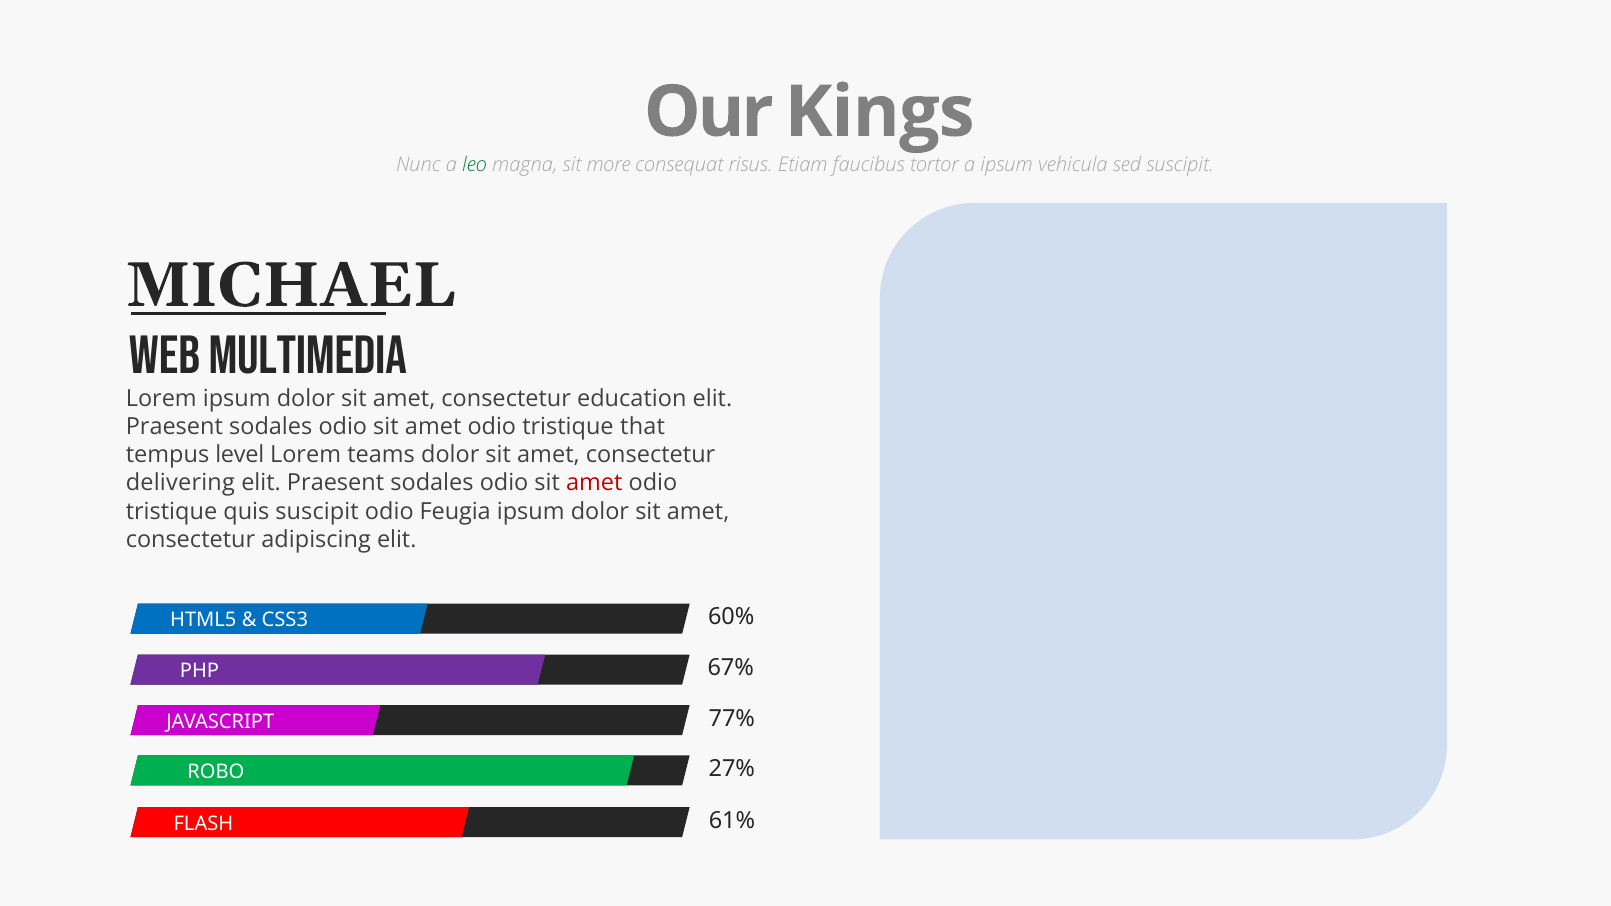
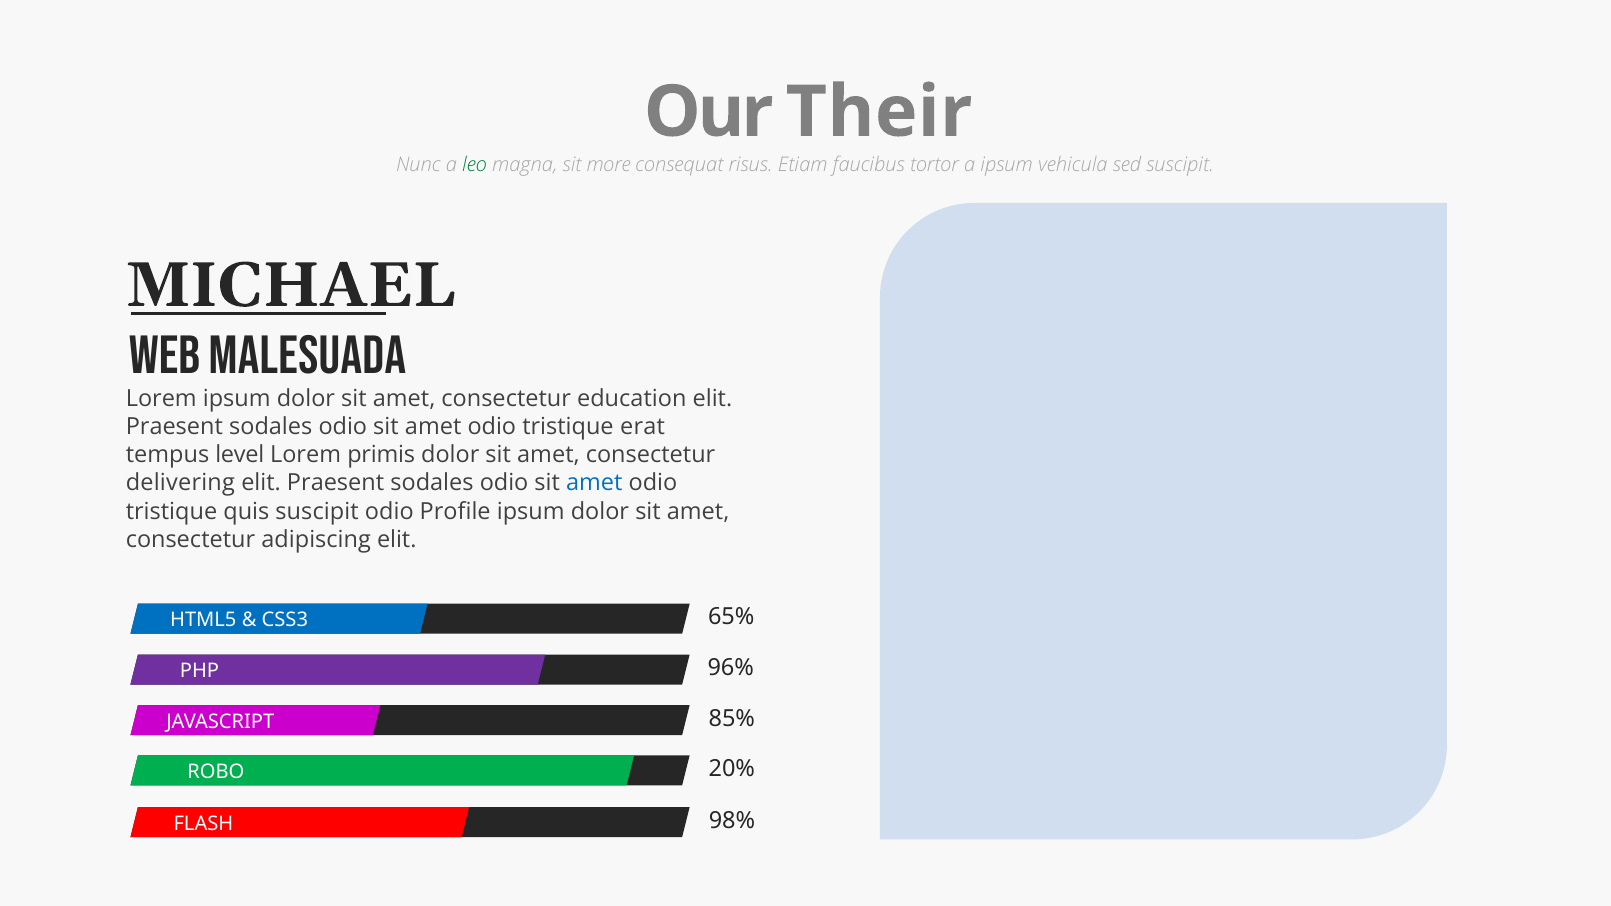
Kings: Kings -> Their (879, 112)
MULTIMEDIA: MULTIMEDIA -> MALESUADA (307, 355)
that: that -> erat (643, 427)
teams: teams -> primis (381, 455)
amet colour: red -> blue (594, 483)
Feugia: Feugia -> Profile (455, 511)
60%: 60% -> 65% (731, 617)
67%: 67% -> 96% (731, 668)
77%: 77% -> 85% (732, 719)
27%: 27% -> 20% (732, 769)
61%: 61% -> 98% (732, 821)
